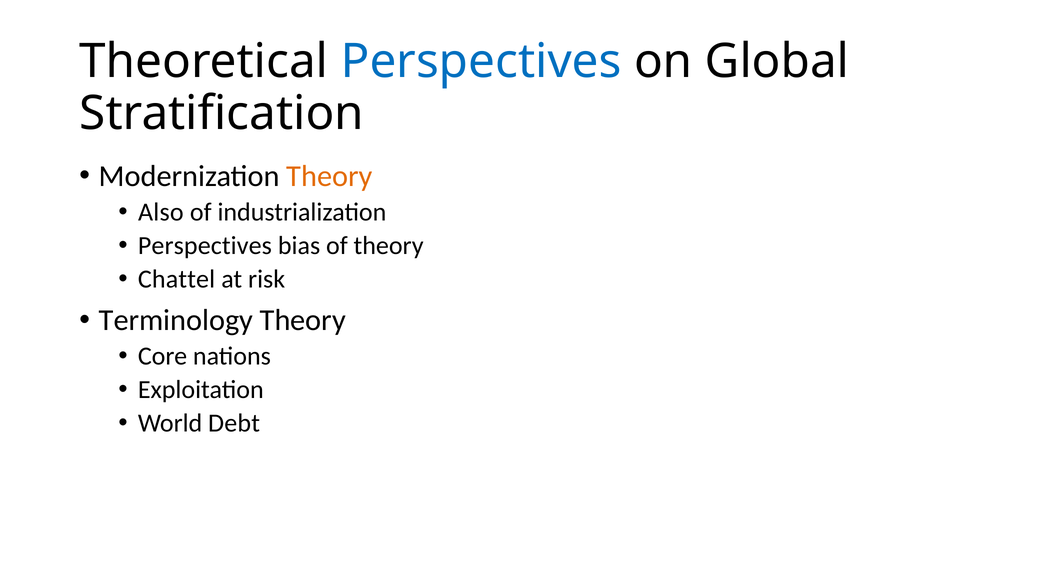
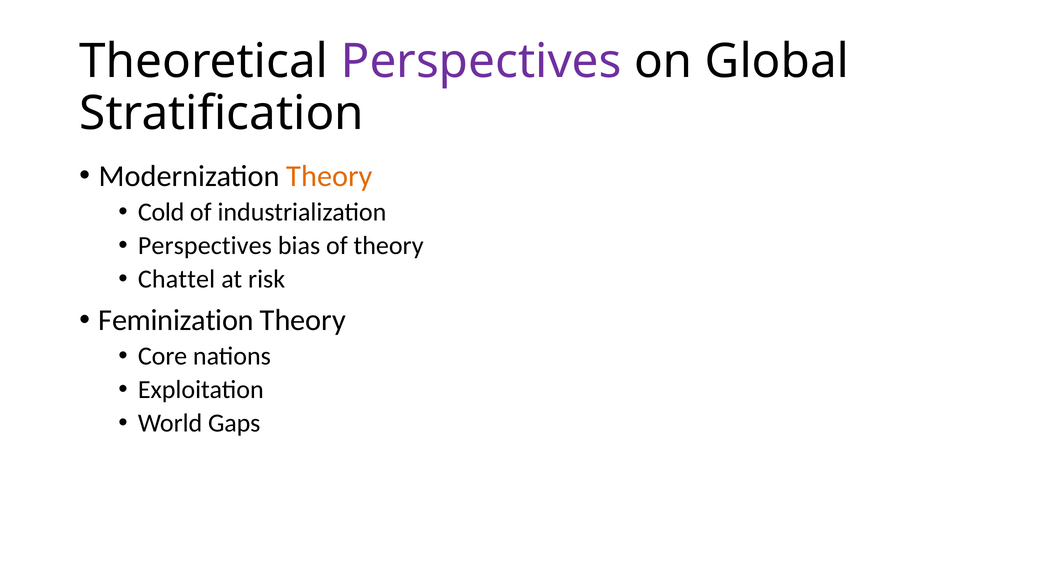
Perspectives colour: blue -> purple (481, 62)
Also: Also -> Cold (161, 212)
Terminology: Terminology -> Feminization (176, 320)
Debt: Debt -> Gaps (234, 423)
